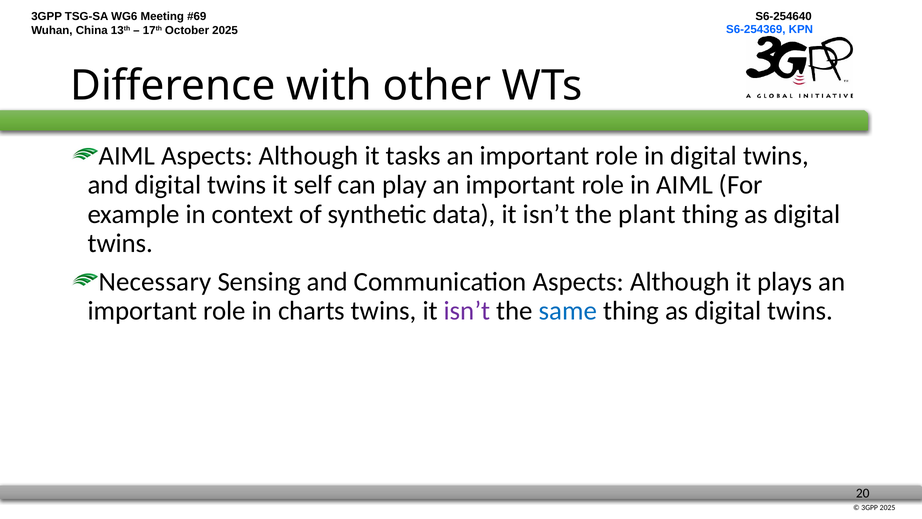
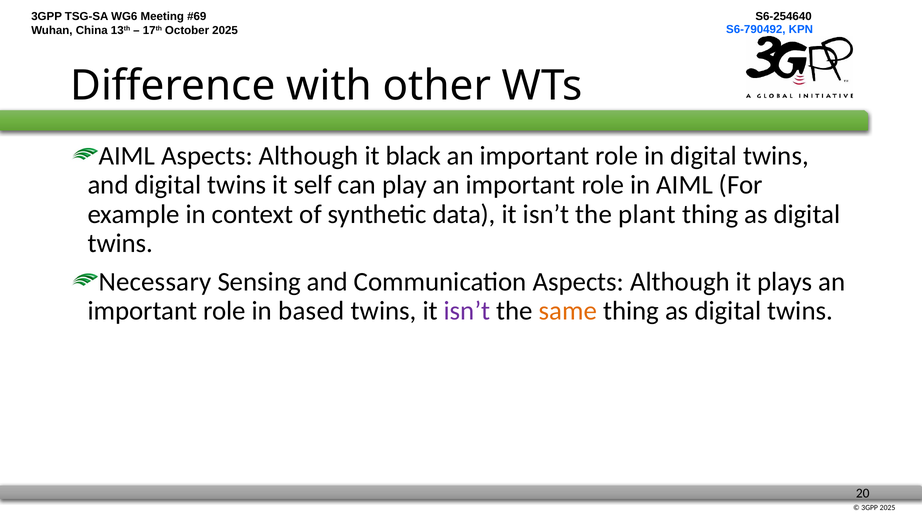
S6-254369: S6-254369 -> S6-790492 (756, 30)
tasks: tasks -> black (413, 156)
charts: charts -> based (311, 311)
same colour: blue -> orange (568, 311)
